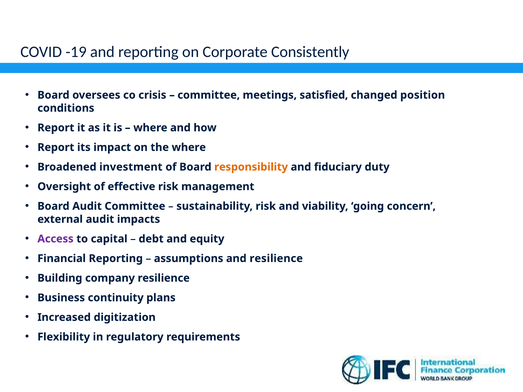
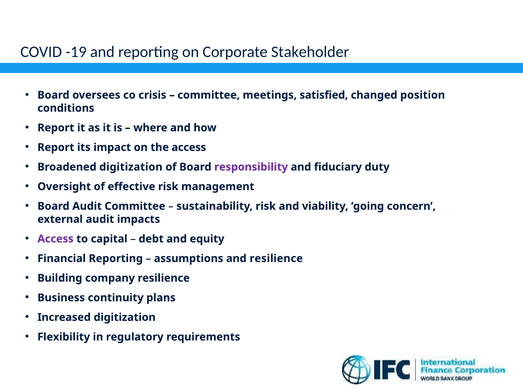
Consistently: Consistently -> Stakeholder (310, 52)
the where: where -> access (189, 147)
Broadened investment: investment -> digitization (131, 167)
responsibility colour: orange -> purple (251, 167)
